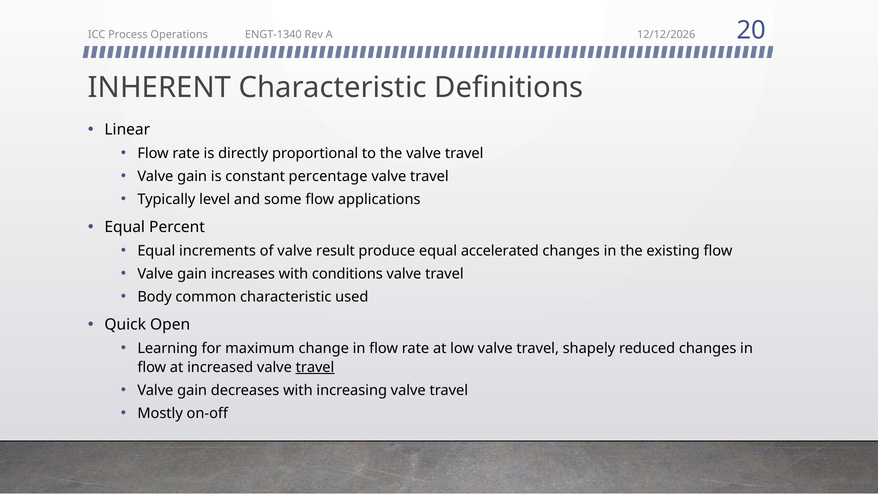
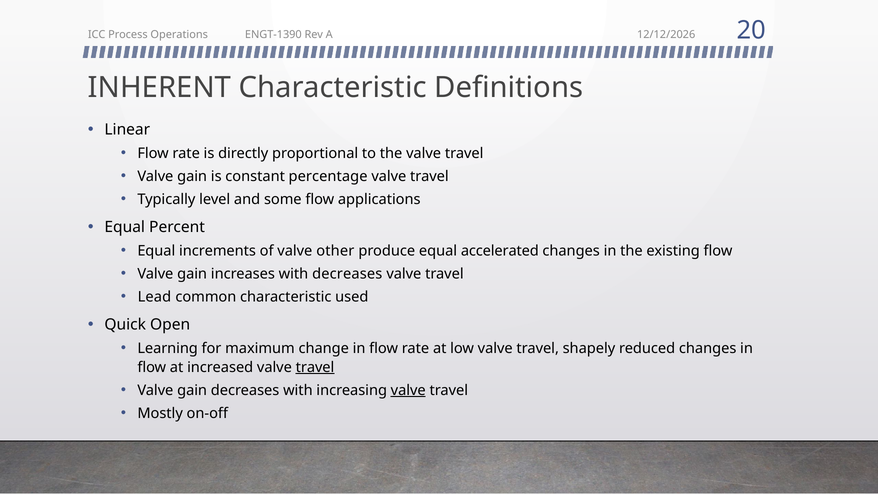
ENGT-1340: ENGT-1340 -> ENGT-1390 (273, 35)
result: result -> other (335, 251)
with conditions: conditions -> decreases (347, 274)
Body: Body -> Lead (154, 297)
valve underline: none -> present (408, 390)
